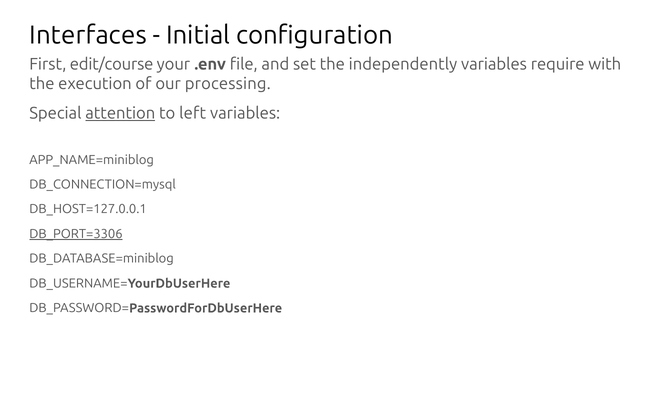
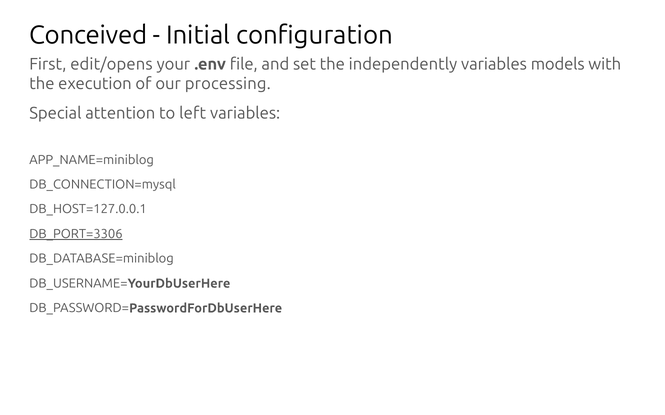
Interfaces: Interfaces -> Conceived (88, 35)
edit/course: edit/course -> edit/opens (111, 64)
require: require -> models (558, 64)
attention underline: present -> none (120, 113)
